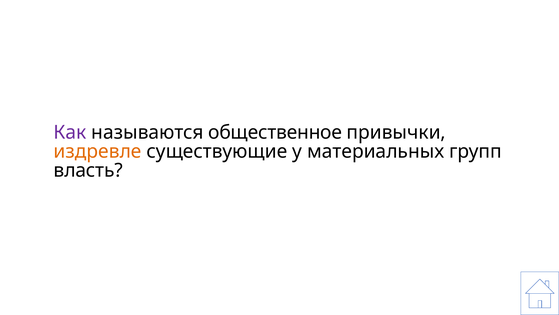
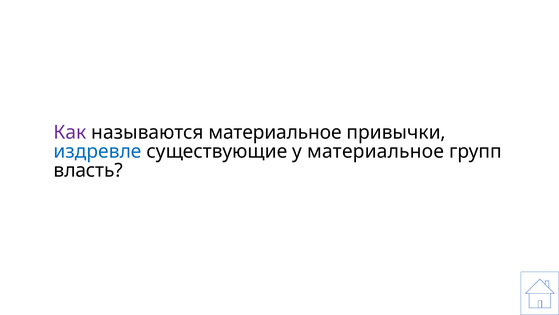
называются общественное: общественное -> материальное (275, 132)
издревле colour: orange -> blue (98, 151)
у материальных: материальных -> материальное (376, 151)
